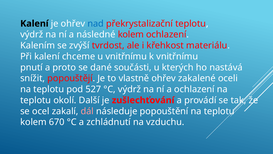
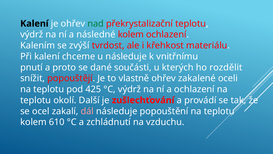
nad colour: blue -> green (96, 24)
u vnitřnímu: vnitřnímu -> následuje (126, 56)
nastává: nastává -> rozdělit (226, 67)
527: 527 -> 425 (93, 89)
670: 670 -> 610 (57, 122)
